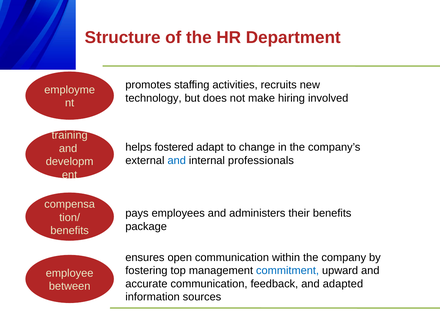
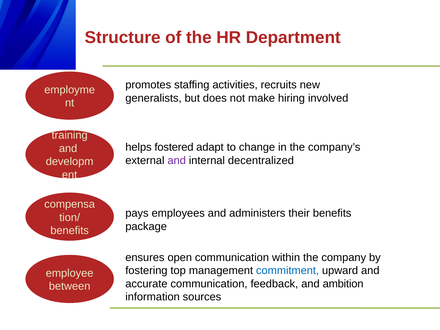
technology: technology -> generalists (153, 98)
and colour: blue -> purple (177, 161)
professionals: professionals -> decentralized (261, 161)
adapted: adapted -> ambition (343, 284)
